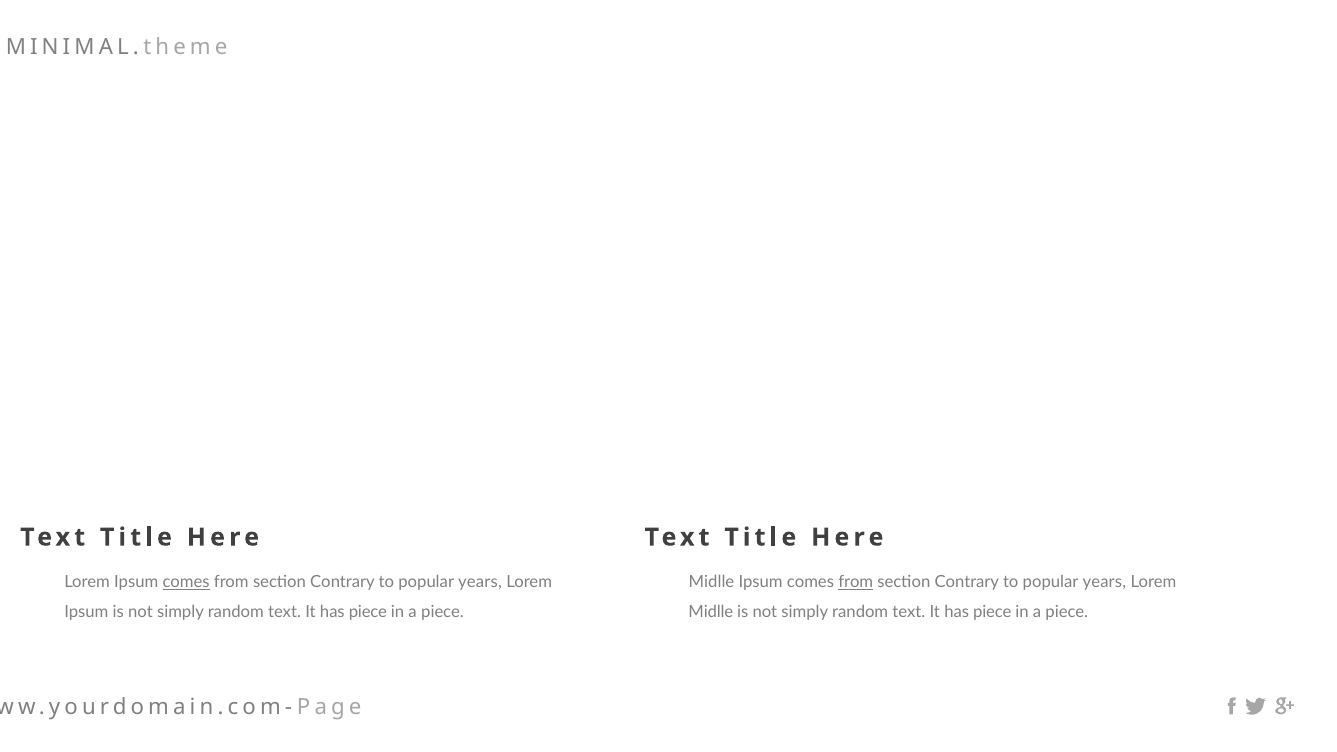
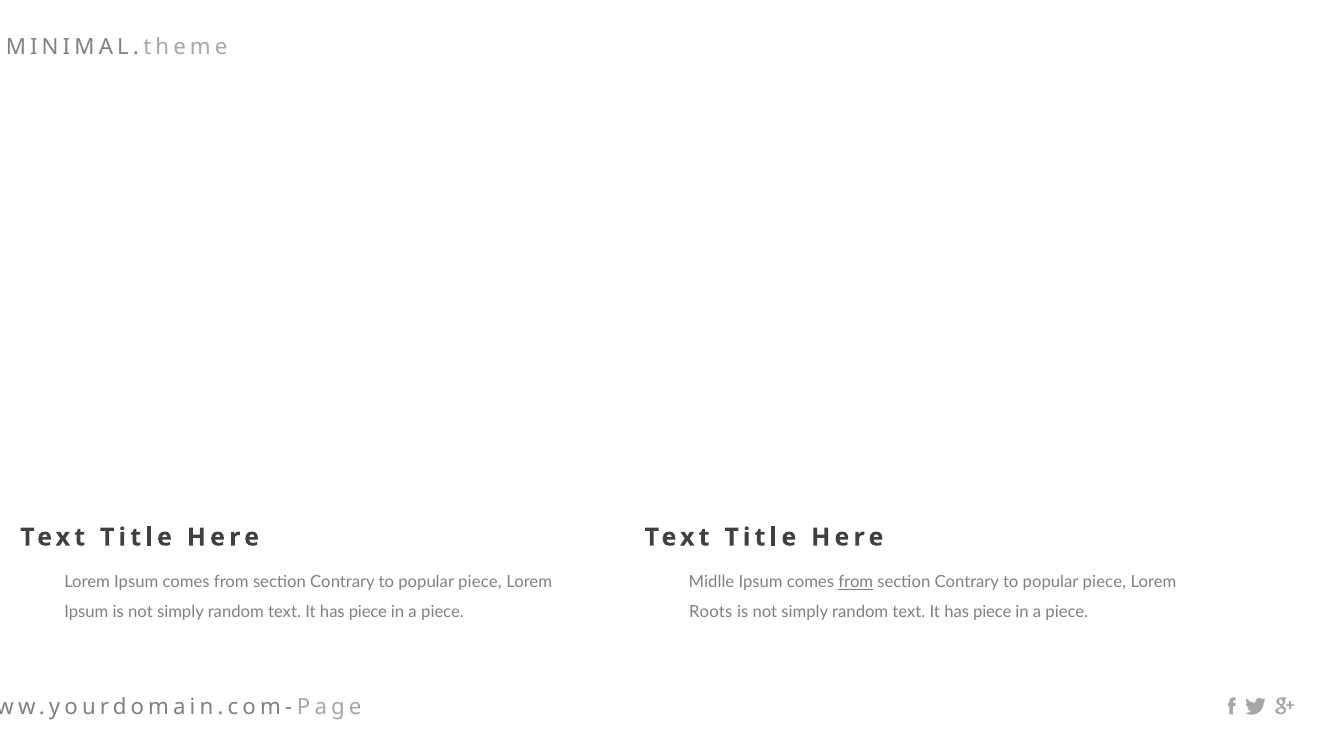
comes underline: present -> none (186, 582)
years: years -> piece (480, 582)
years: years -> piece (1104, 582)
Midlle: Midlle -> Roots (711, 612)
